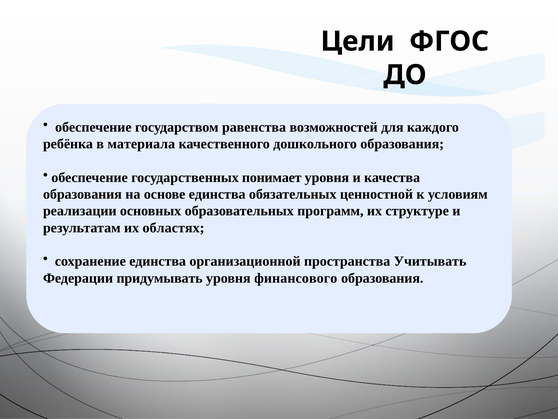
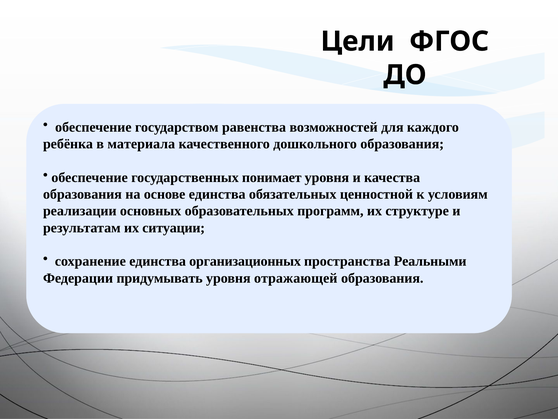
областях: областях -> ситуации (174, 228)
организационной: организационной -> организационных (245, 261)
Учитывать: Учитывать -> Реальными (430, 261)
финансового: финансового -> отражающей (296, 278)
